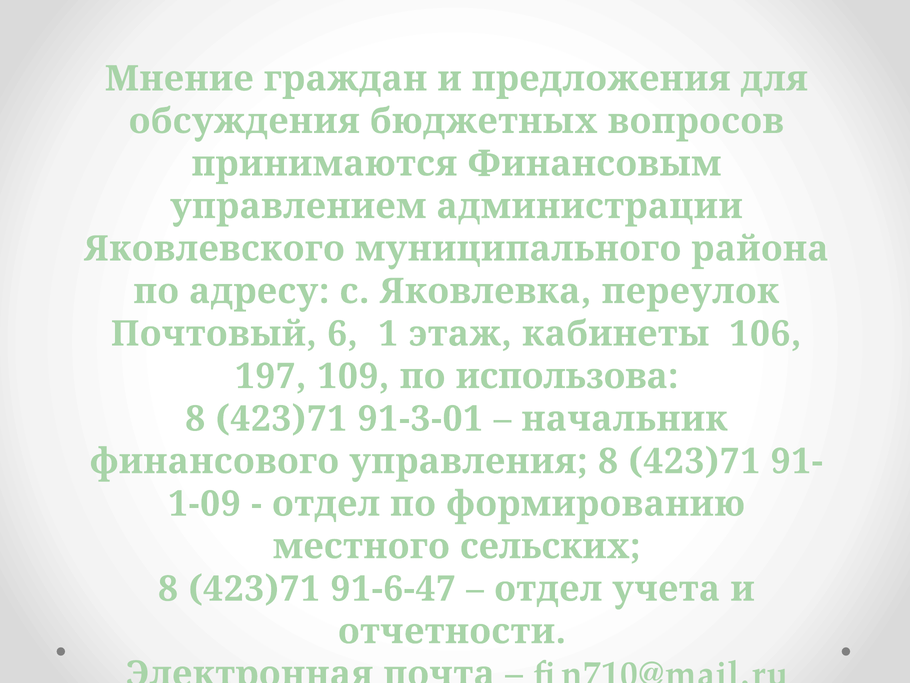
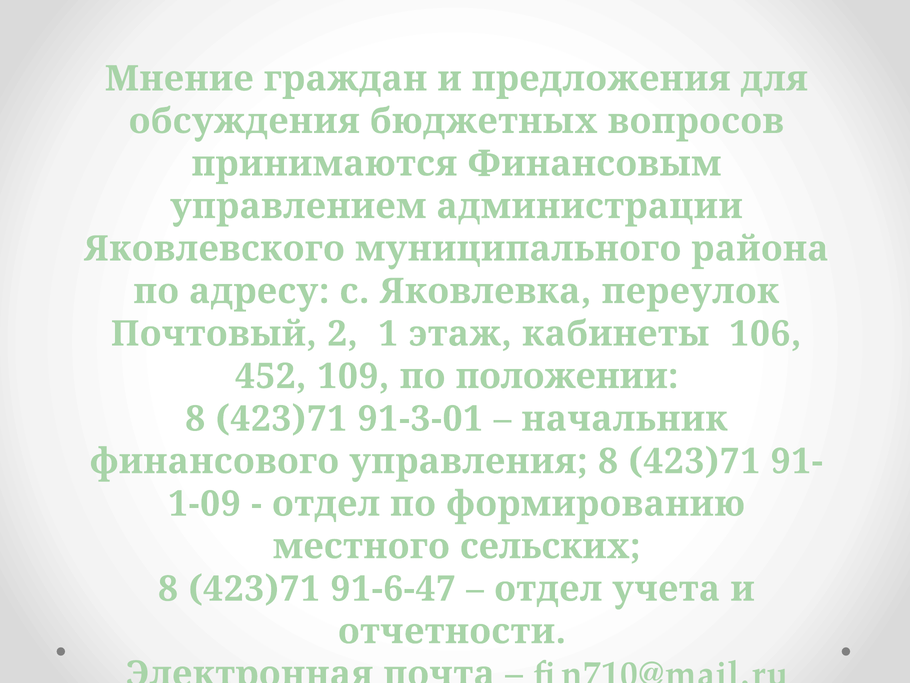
6: 6 -> 2 (343, 334)
197: 197 -> 452 (271, 376)
использова: использова -> положении (567, 376)
